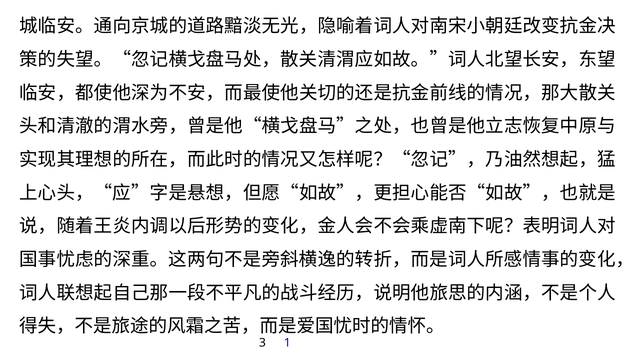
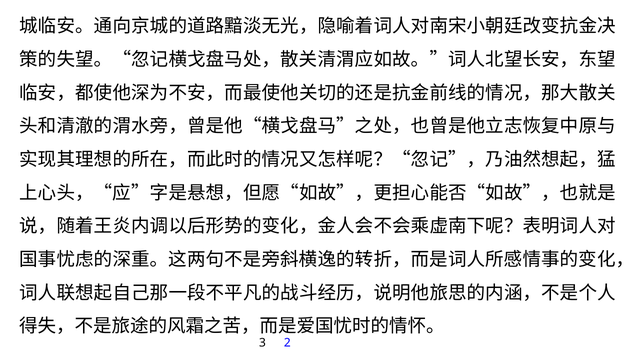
1: 1 -> 2 (287, 343)
